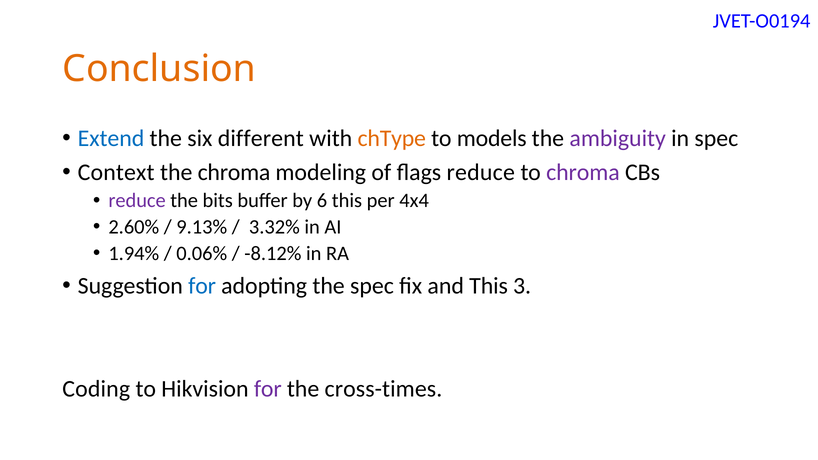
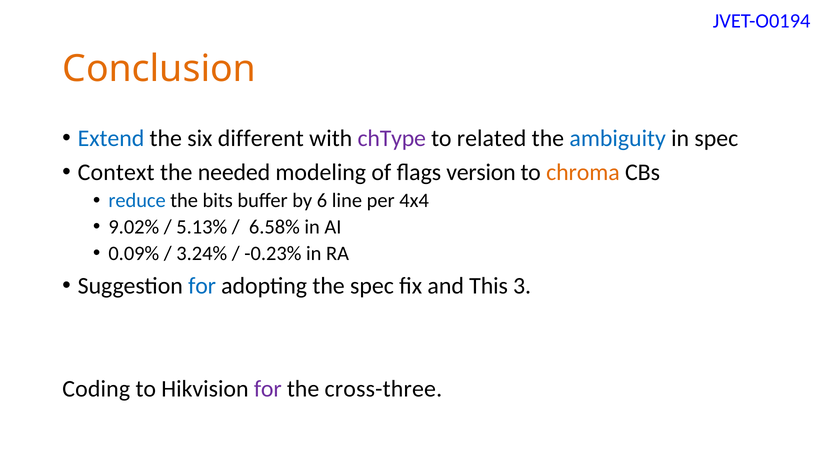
chType colour: orange -> purple (392, 138)
models: models -> related (492, 138)
ambiguity colour: purple -> blue (618, 138)
the chroma: chroma -> needed (234, 173)
flags reduce: reduce -> version (481, 173)
chroma colour: purple -> orange (583, 173)
reduce colour: purple -> blue (137, 201)
6 this: this -> line (347, 201)
2.60%: 2.60% -> 9.02% (134, 227)
9.13%: 9.13% -> 5.13% (202, 227)
3.32%: 3.32% -> 6.58% (274, 227)
1.94%: 1.94% -> 0.09% (134, 253)
0.06%: 0.06% -> 3.24% (202, 253)
-8.12%: -8.12% -> -0.23% (273, 253)
cross-times: cross-times -> cross-three (383, 389)
